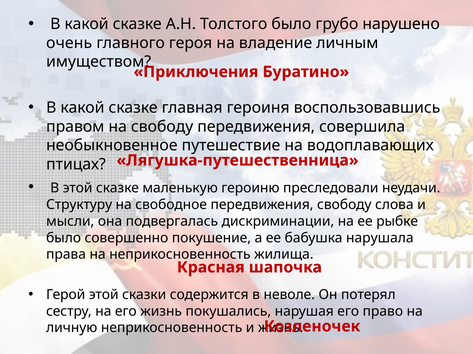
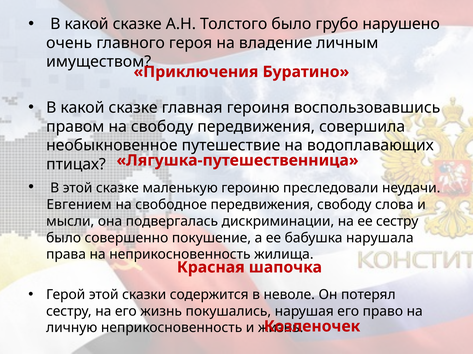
Структуру: Структуру -> Евгением (79, 205)
ее рыбке: рыбке -> сестру (397, 222)
